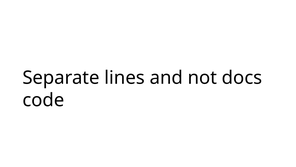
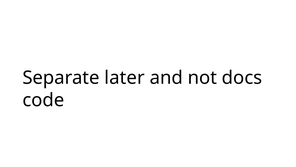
lines: lines -> later (125, 78)
